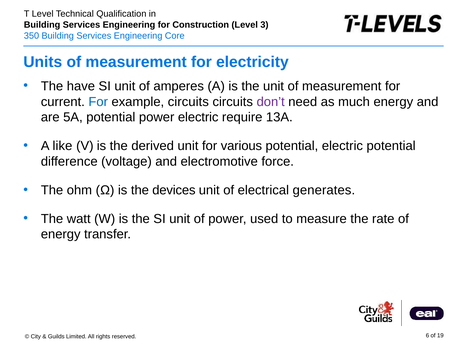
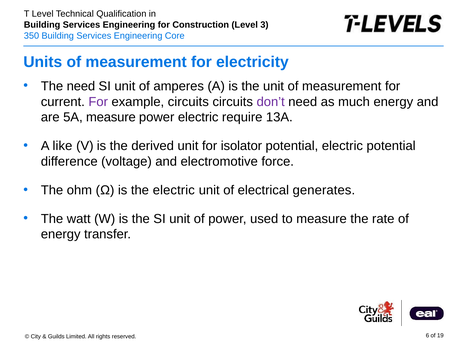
The have: have -> need (81, 86)
For colour: blue -> purple (98, 101)
5A potential: potential -> measure (111, 117)
various: various -> isolator (241, 146)
the devices: devices -> electric (174, 190)
